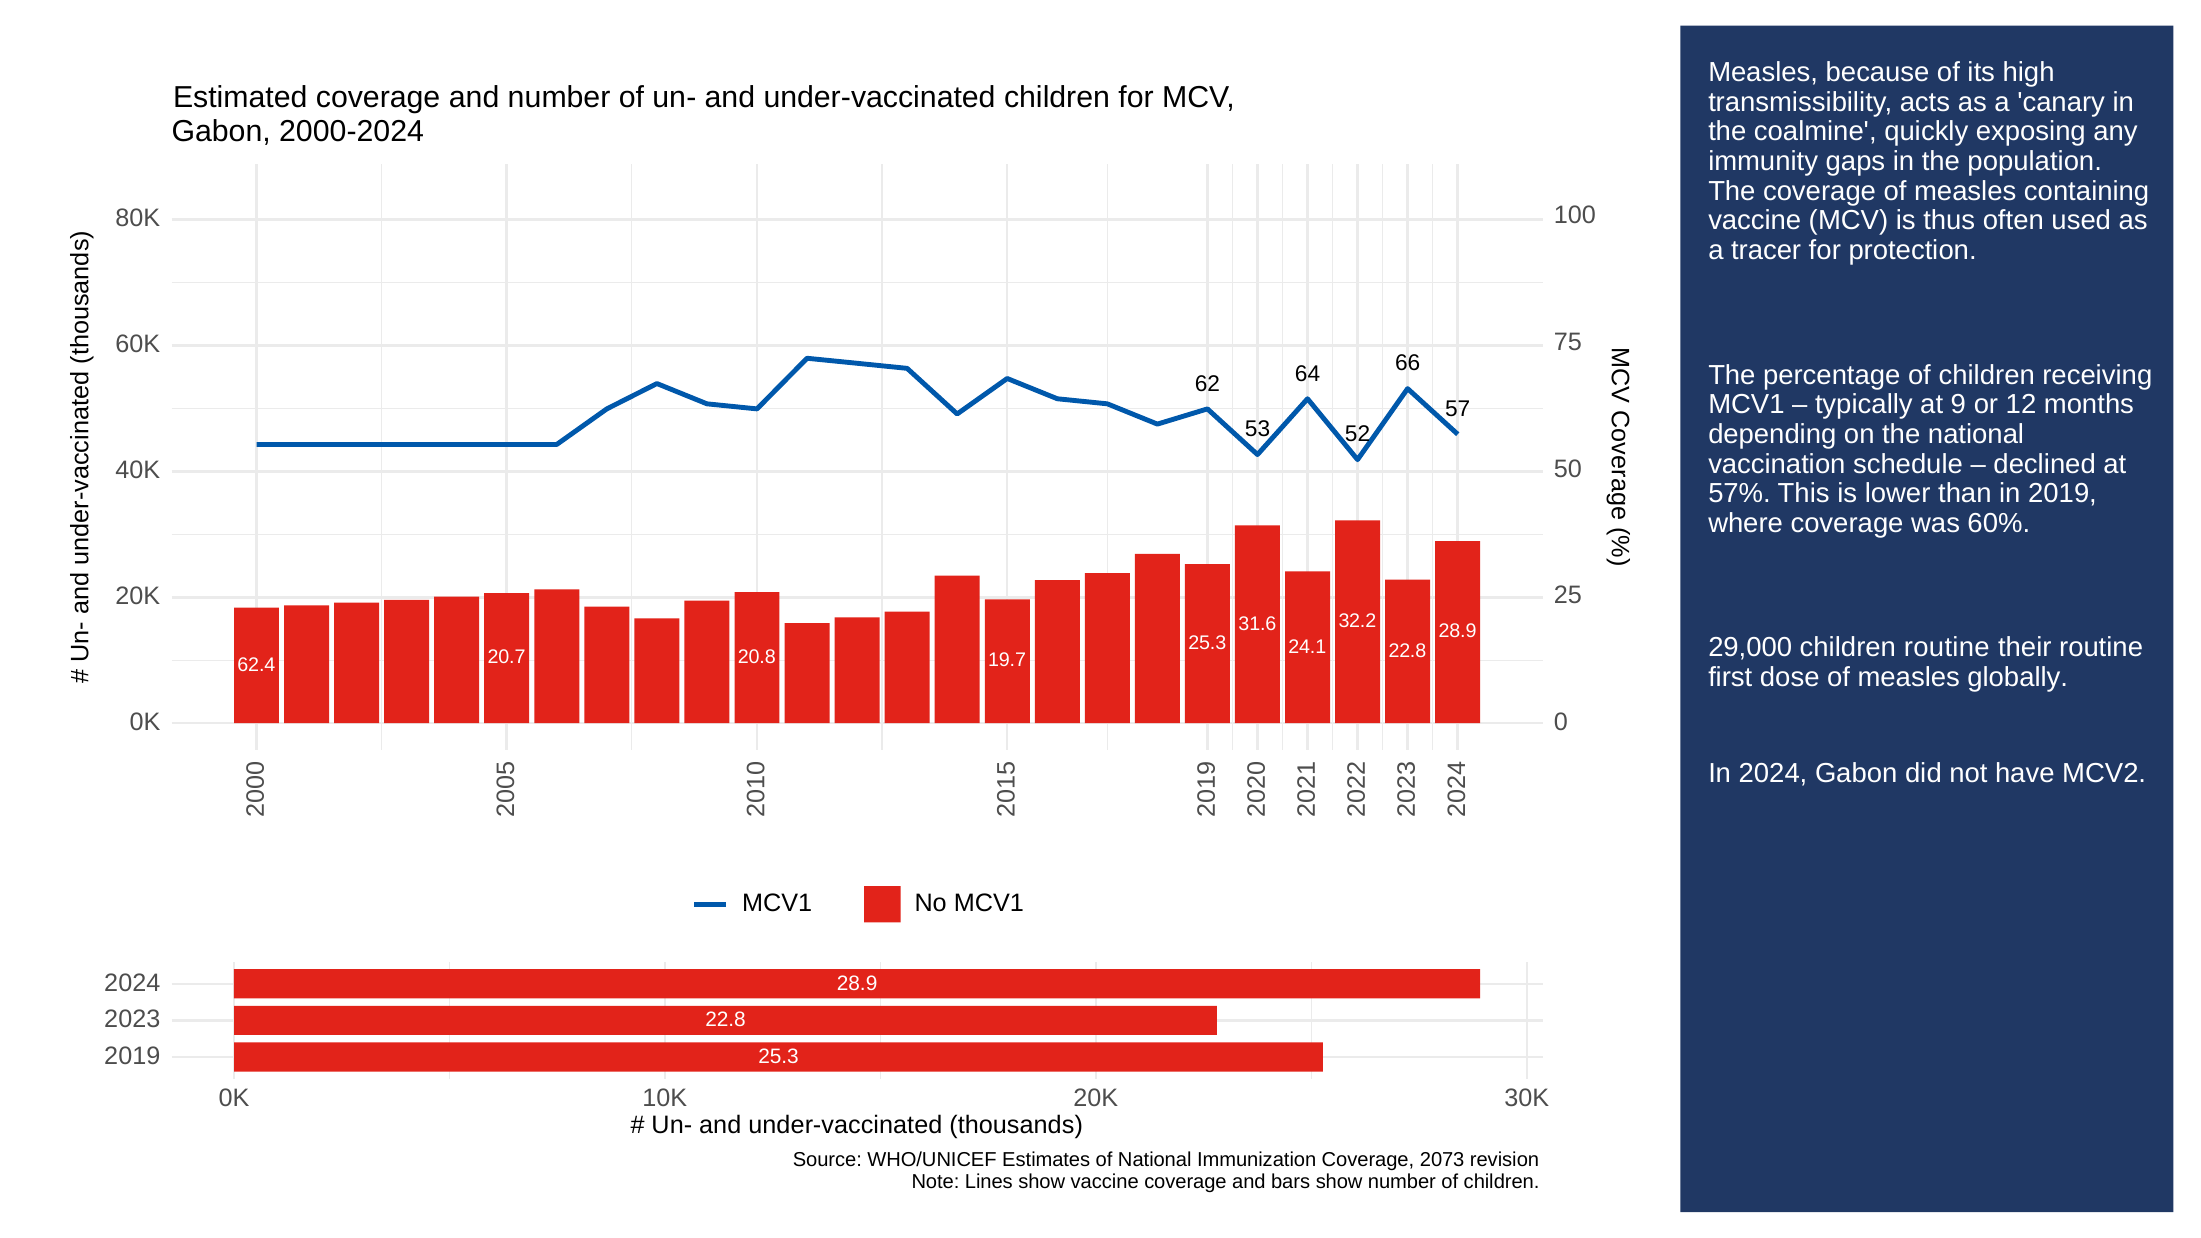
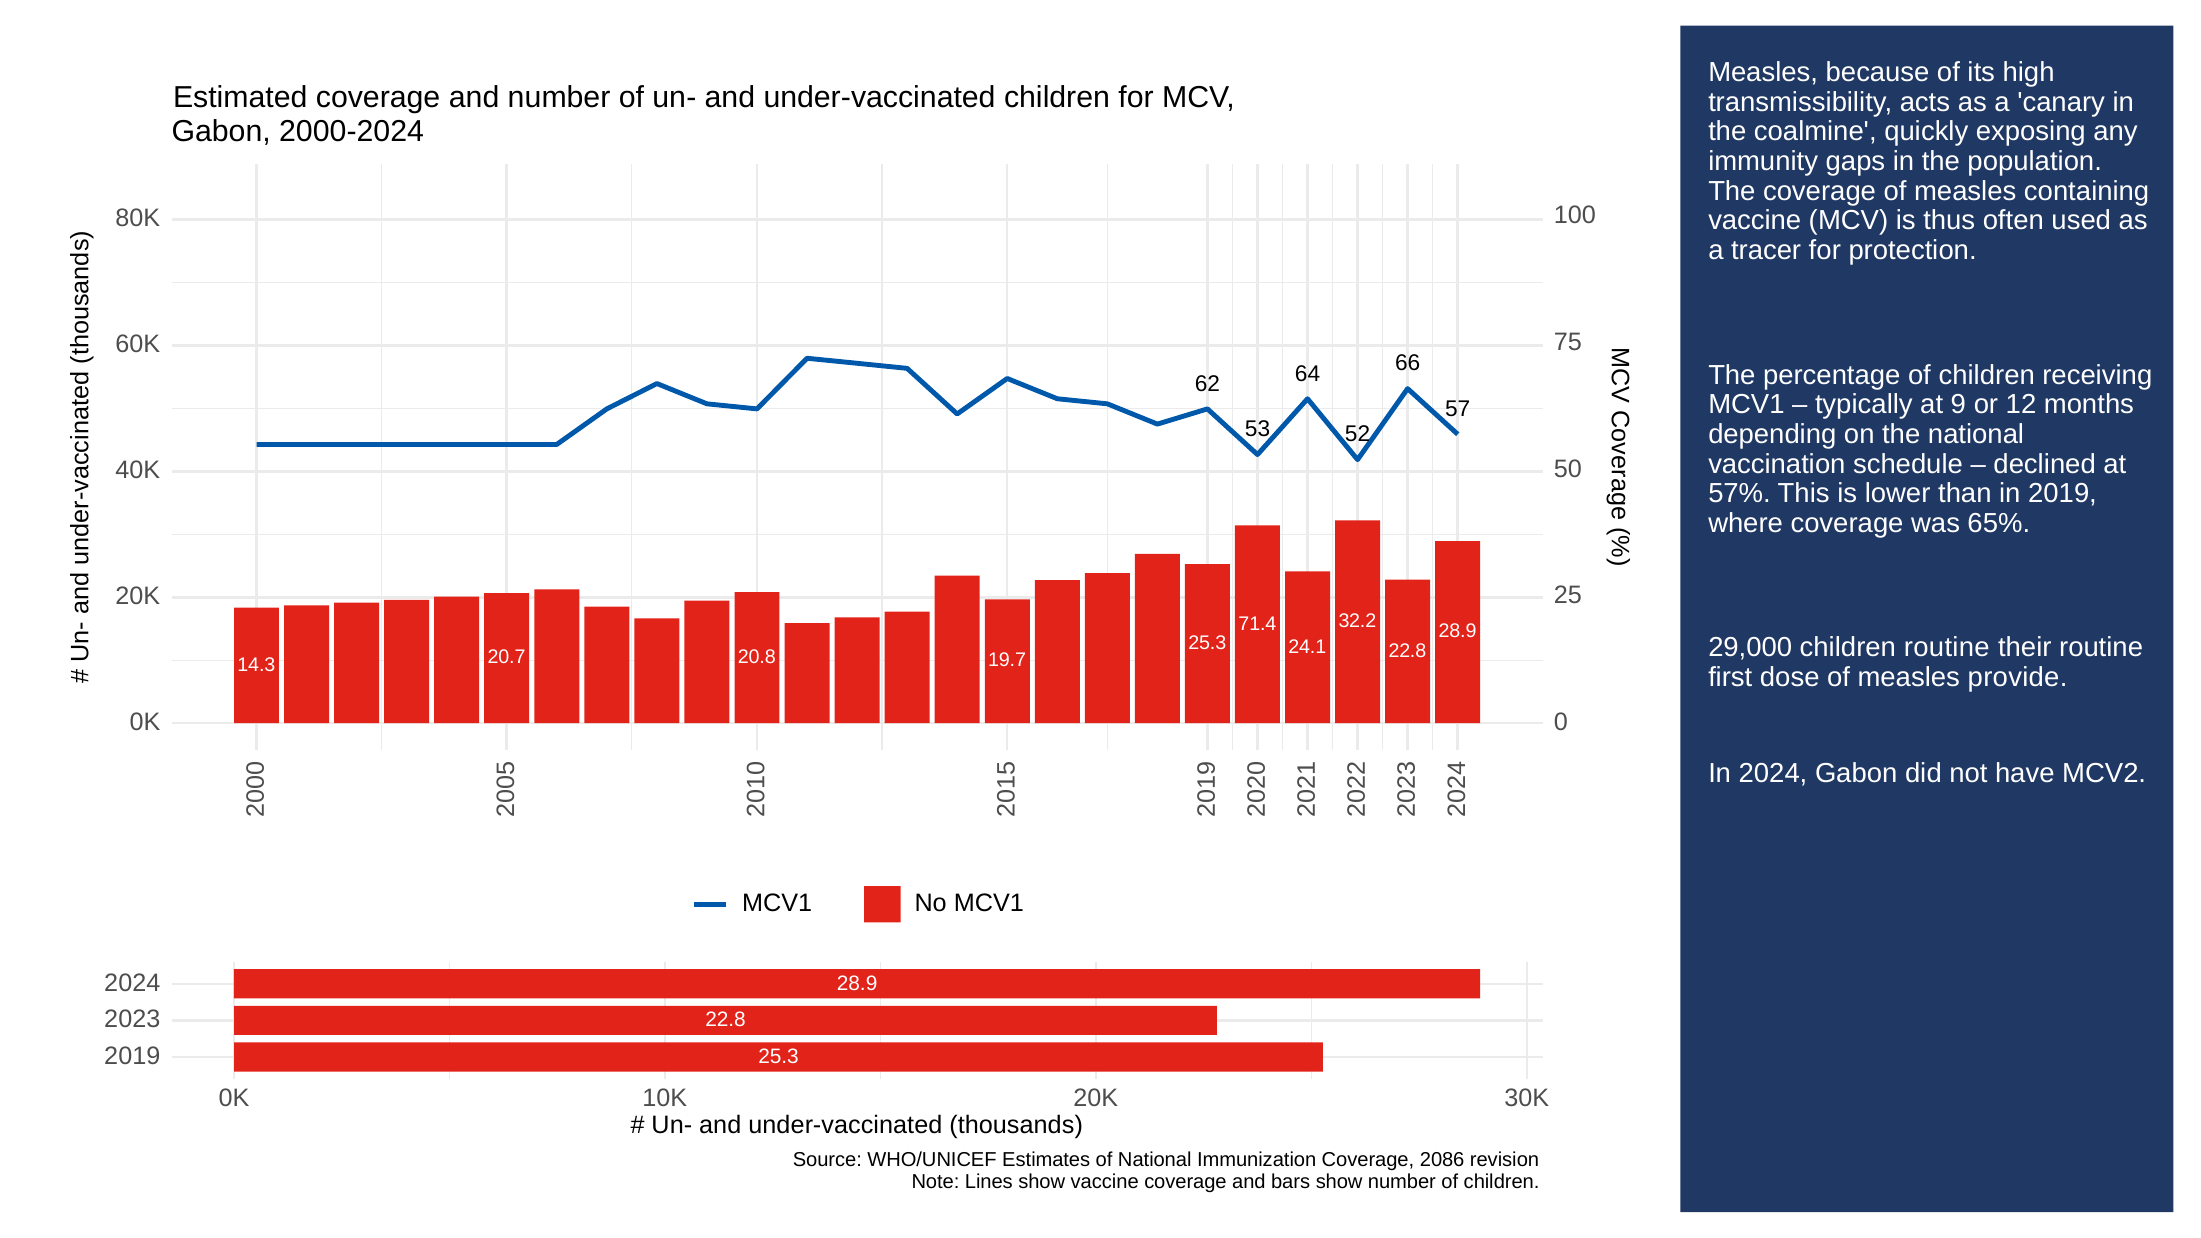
60%: 60% -> 65% (1999, 523)
31.6: 31.6 -> 71.4 (1257, 624)
62.4: 62.4 -> 14.3 (256, 665)
globally: globally -> provide (2018, 678)
2073: 2073 -> 2086 (1442, 1160)
